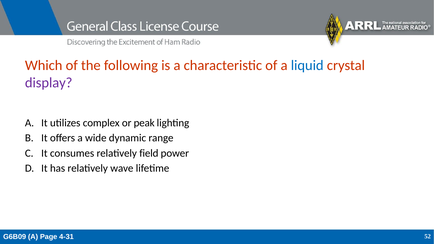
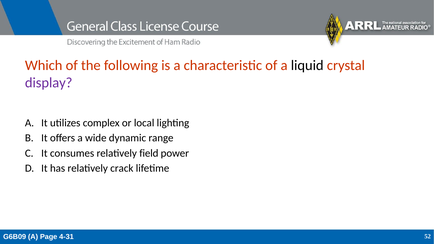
liquid colour: blue -> black (307, 66)
peak: peak -> local (144, 123)
wave: wave -> crack (122, 168)
